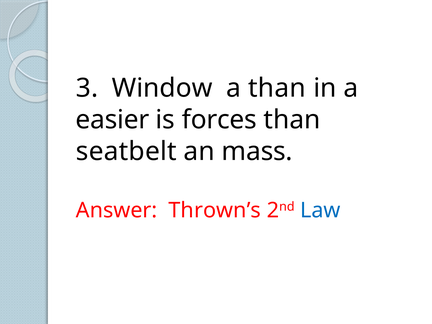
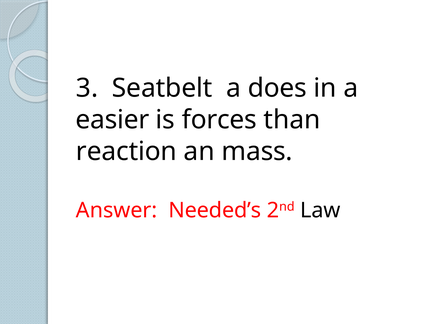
Window: Window -> Seatbelt (162, 88)
a than: than -> does (277, 88)
seatbelt: seatbelt -> reaction (126, 152)
Thrown’s: Thrown’s -> Needed’s (215, 210)
Law colour: blue -> black (320, 210)
